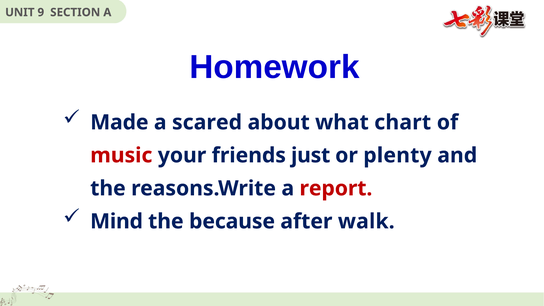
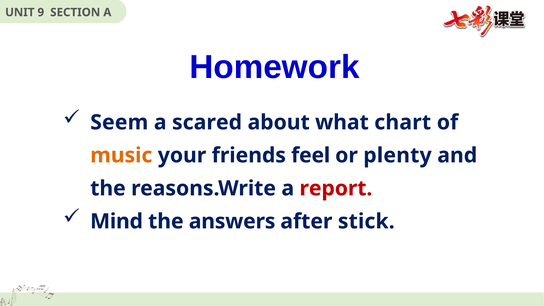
Made: Made -> Seem (119, 122)
music colour: red -> orange (121, 155)
just: just -> feel (311, 155)
because: because -> answers (232, 221)
walk: walk -> stick (366, 221)
